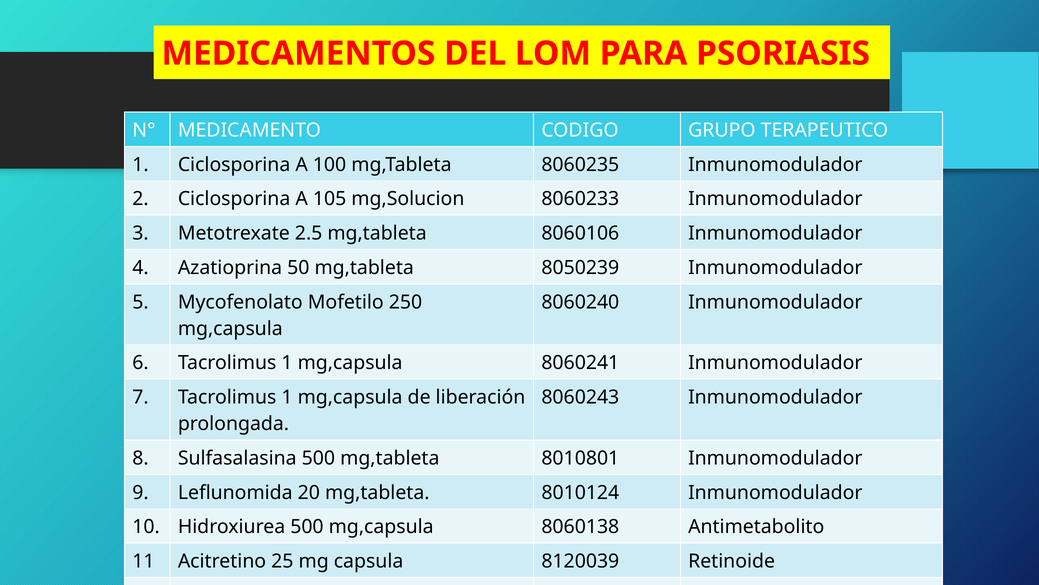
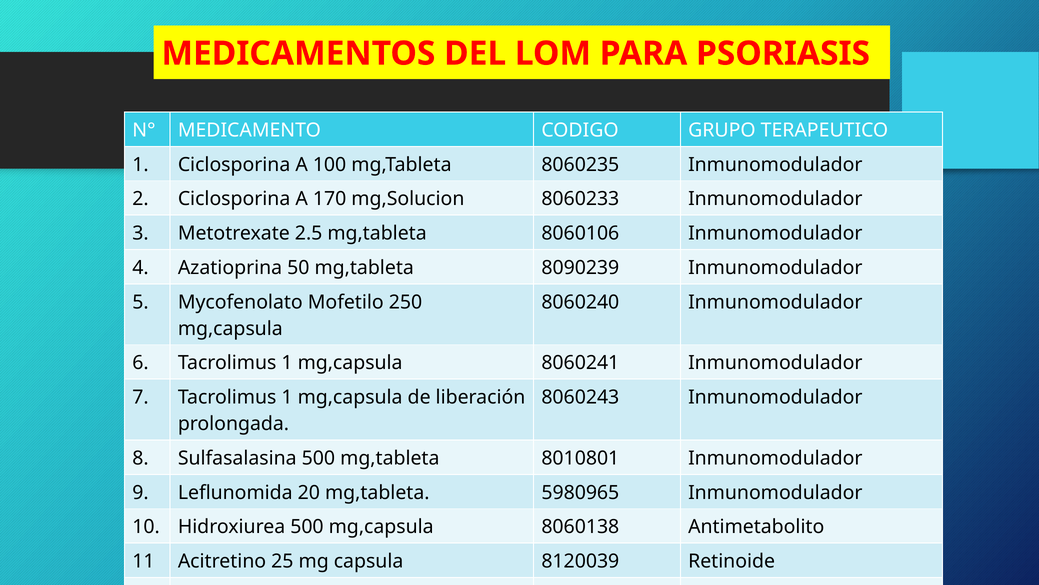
105: 105 -> 170 (330, 199)
8050239: 8050239 -> 8090239 (580, 268)
8010124: 8010124 -> 5980965 (580, 492)
